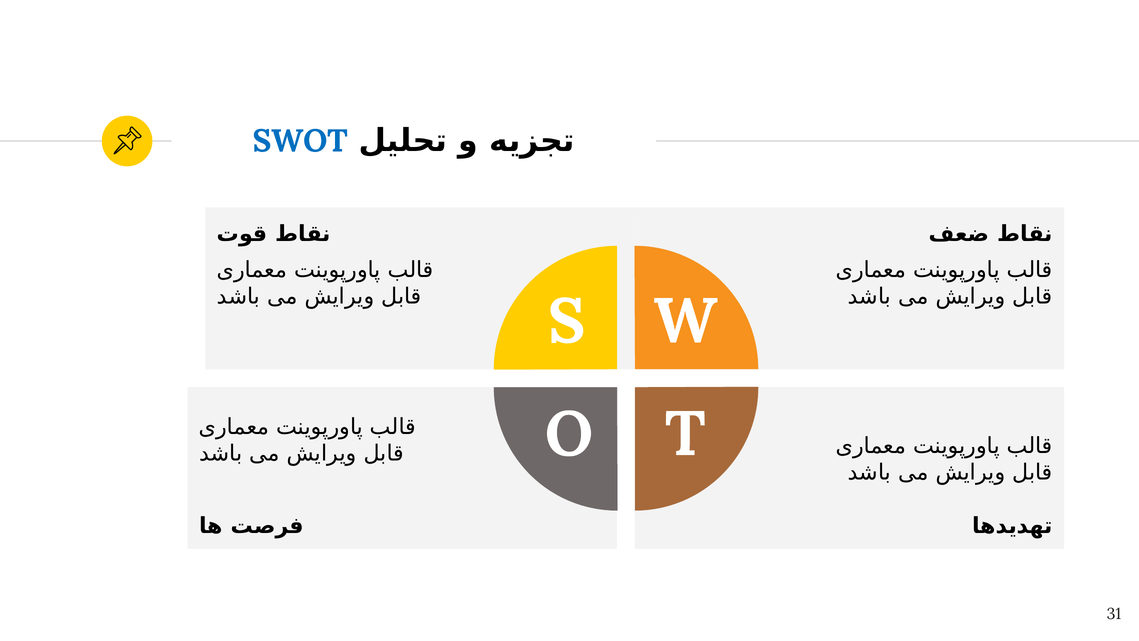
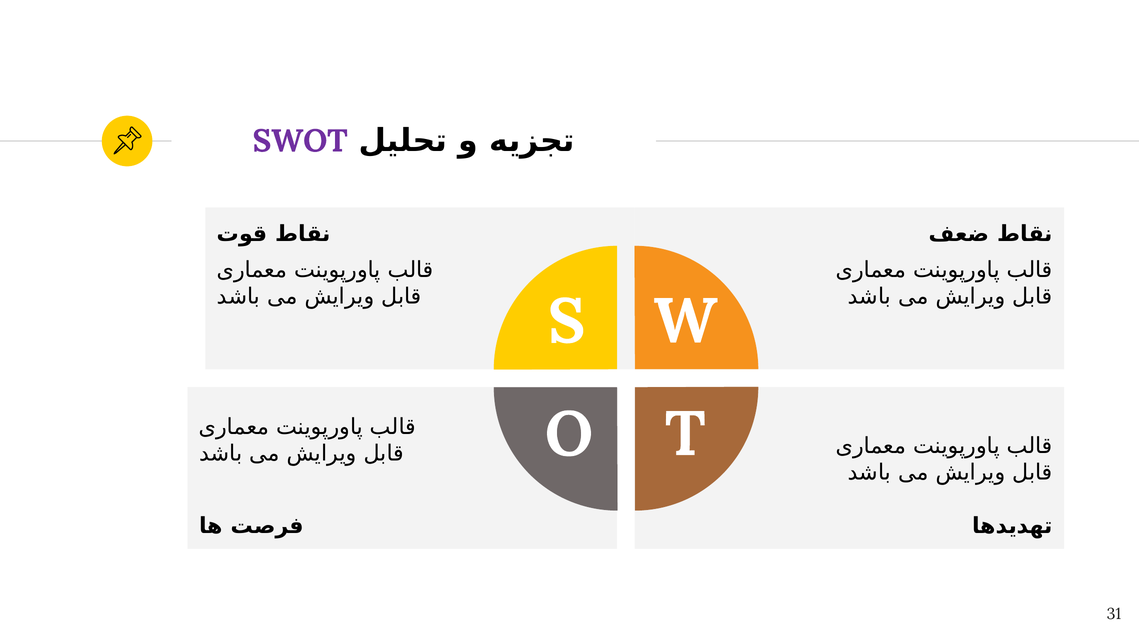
SWOT colour: blue -> purple (300, 141)
